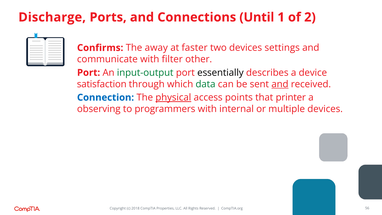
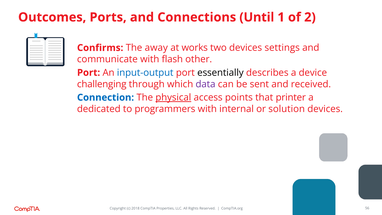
Discharge: Discharge -> Outcomes (52, 17)
faster: faster -> works (195, 48)
filter: filter -> flash (172, 59)
input-output colour: green -> blue (145, 73)
satisfaction: satisfaction -> challenging (102, 84)
data colour: green -> purple (206, 84)
and underline: present -> none (280, 84)
observing: observing -> dedicated (99, 109)
multiple: multiple -> solution (287, 109)
